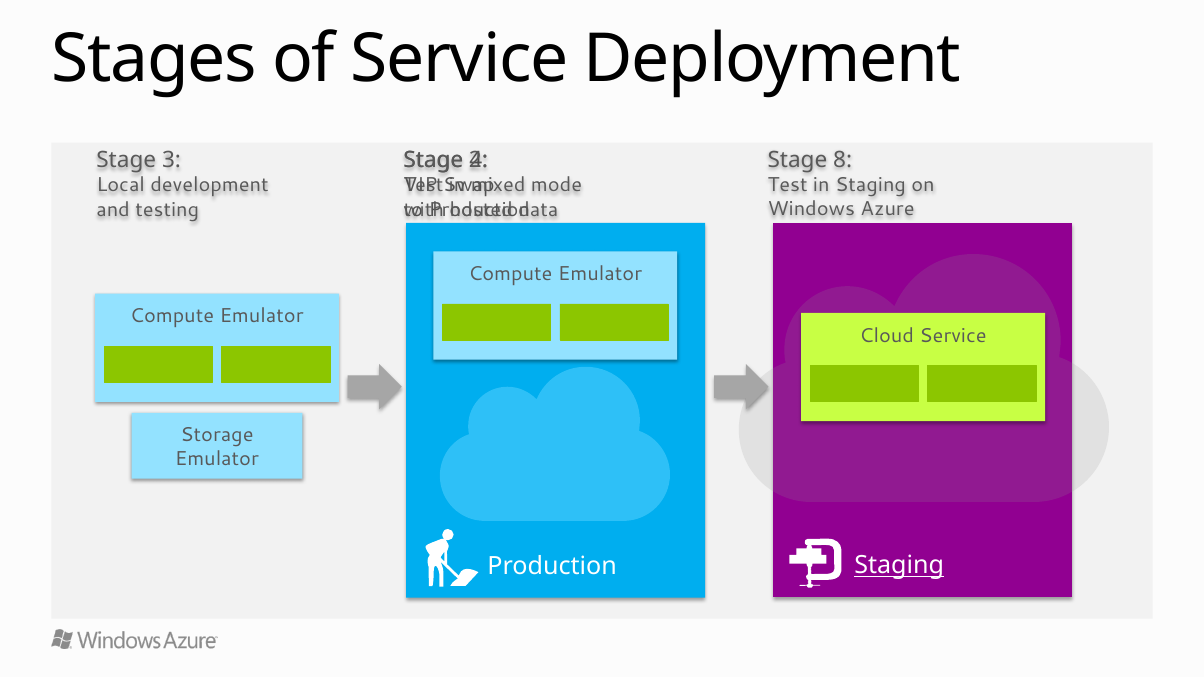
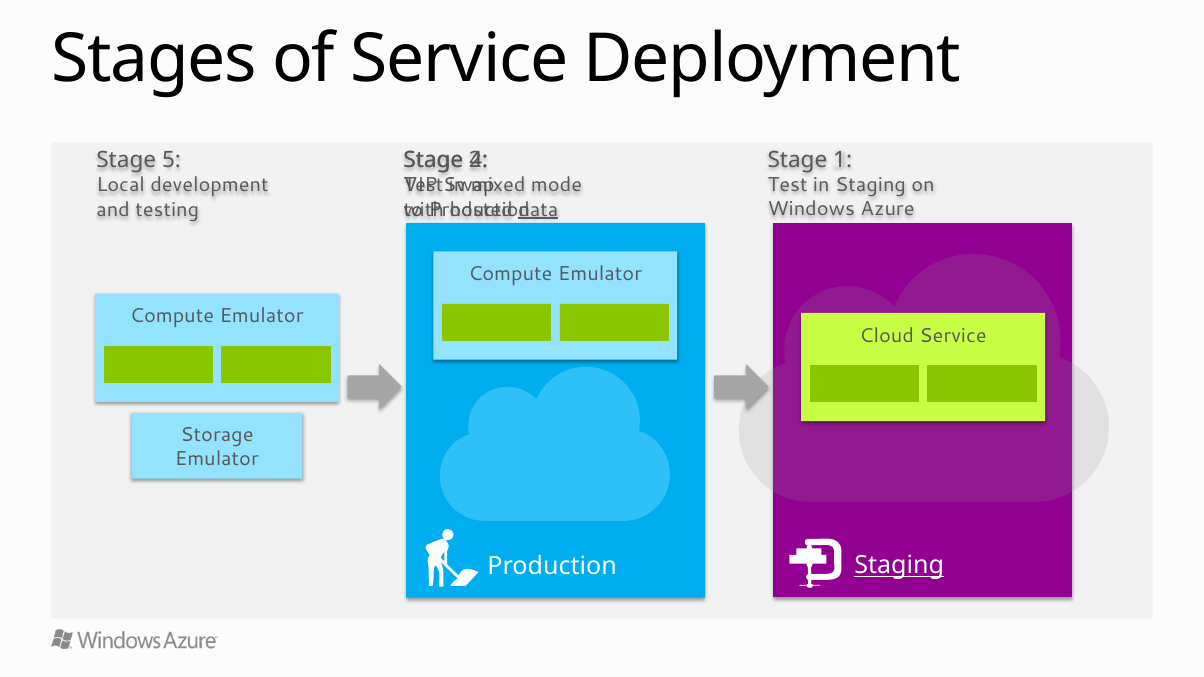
8: 8 -> 1 (843, 160)
3: 3 -> 5 (172, 160)
data underline: none -> present (538, 210)
